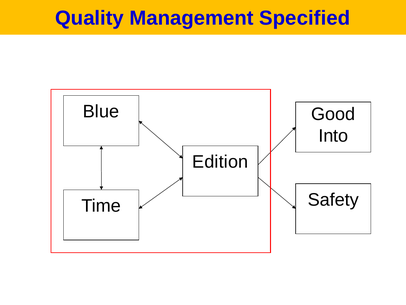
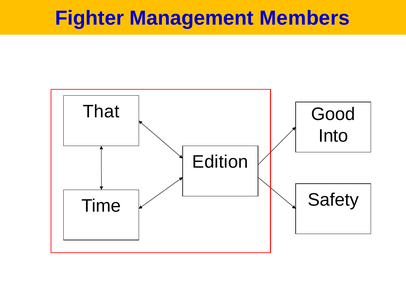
Quality: Quality -> Fighter (90, 18)
Specified: Specified -> Members (305, 18)
Blue: Blue -> That (101, 111)
